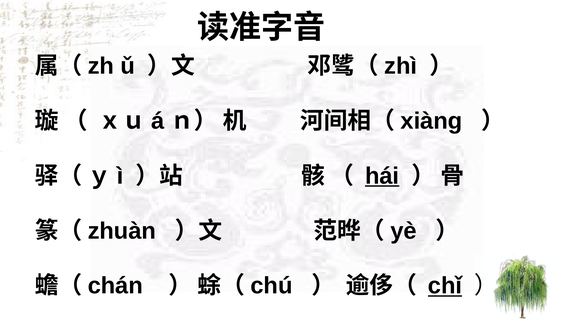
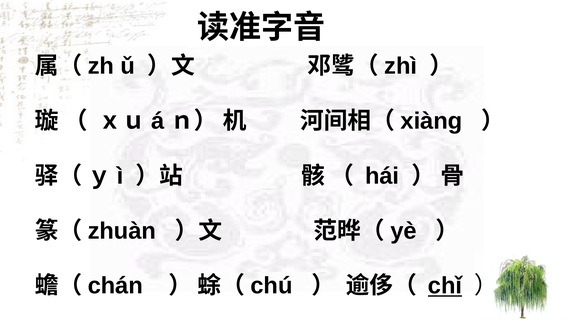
hái underline: present -> none (382, 176)
